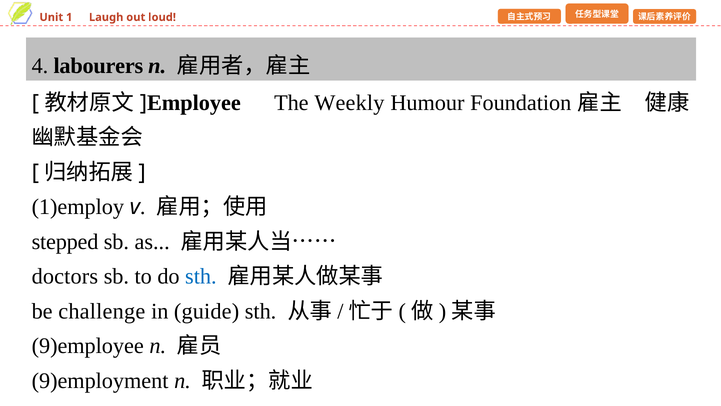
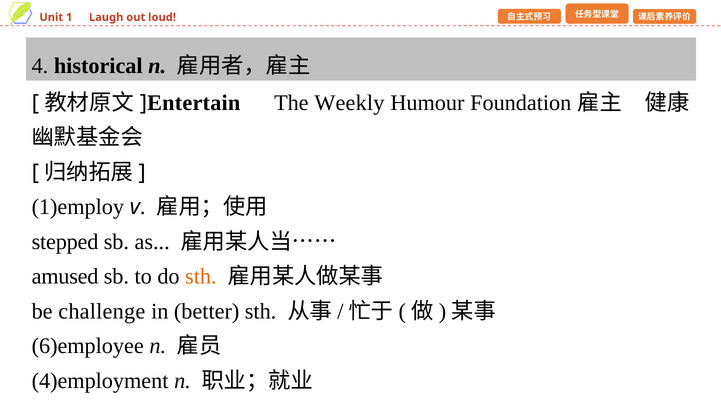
labourers: labourers -> historical (98, 66)
Employee: Employee -> Entertain (194, 103)
doctors: doctors -> amused (65, 276)
sth colour: blue -> orange (201, 276)
guide: guide -> better (207, 311)
9)employee: 9)employee -> 6)employee (88, 346)
9)employment: 9)employment -> 4)employment (100, 380)
